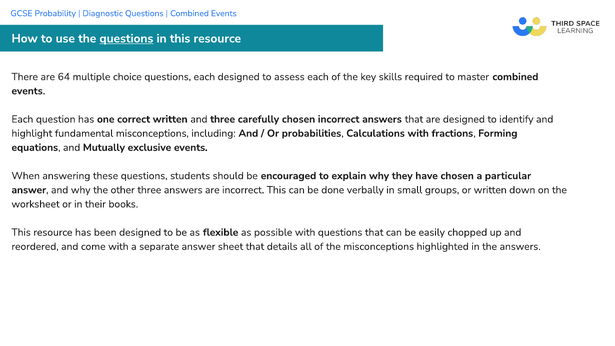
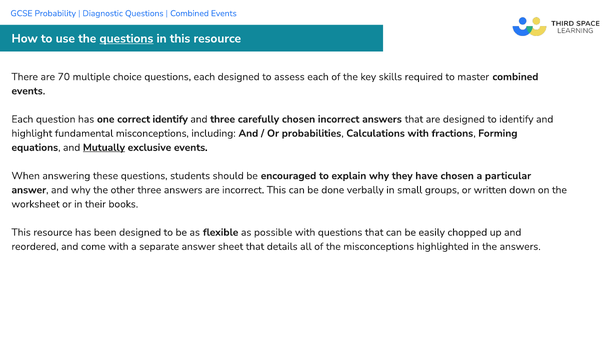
64: 64 -> 70 (64, 77)
correct written: written -> identify (170, 119)
Mutually underline: none -> present (104, 147)
